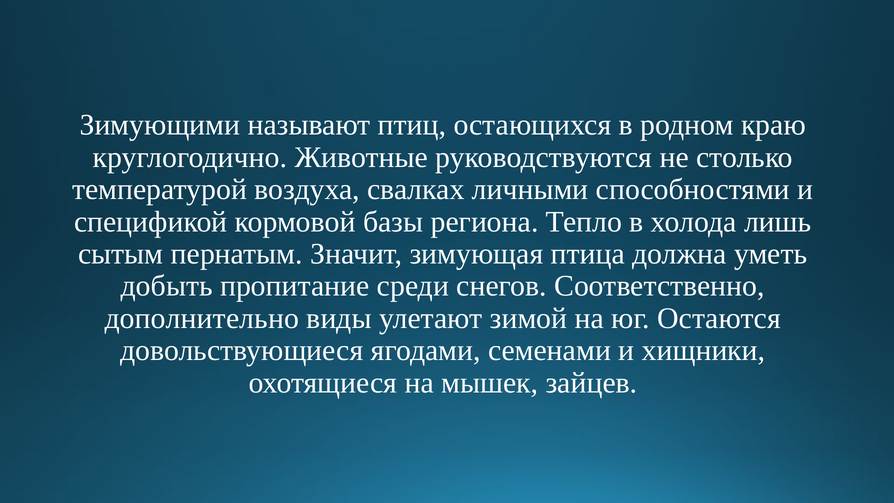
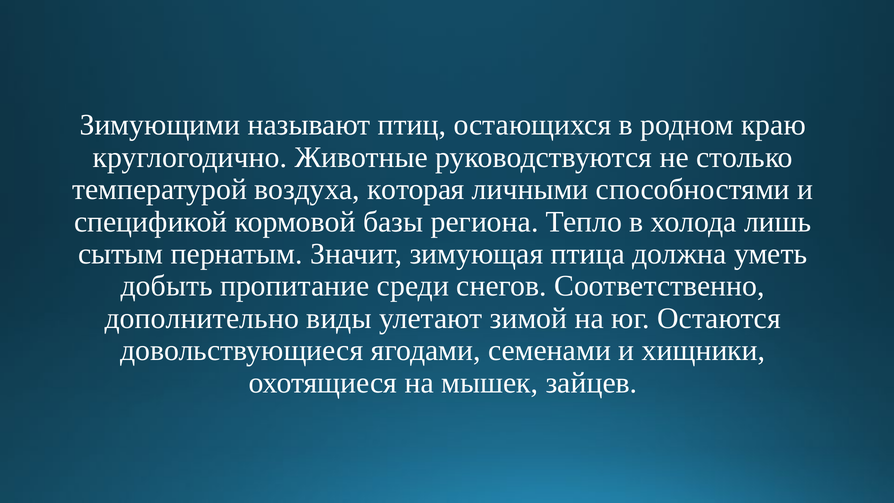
свалках: свалках -> которая (416, 189)
